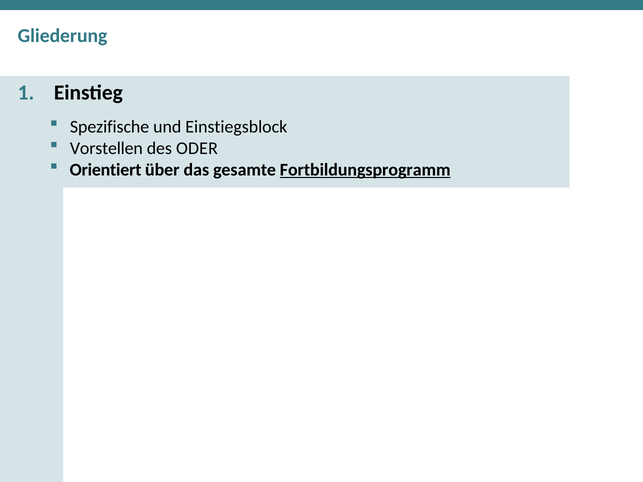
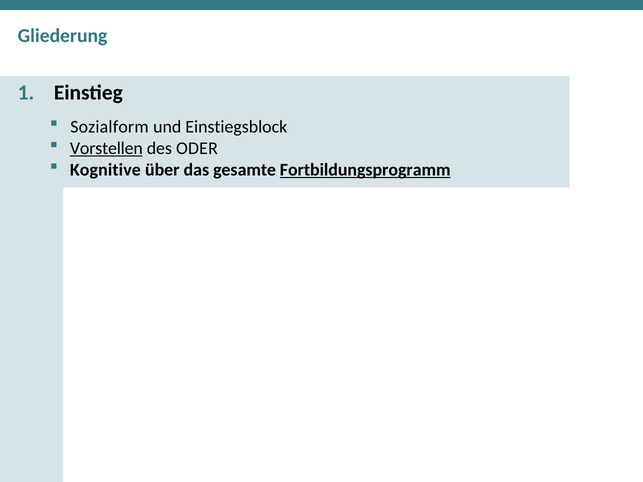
Spezifische: Spezifische -> Sozialform (109, 127)
Vorstellen underline: none -> present (106, 148)
Orientiert: Orientiert -> Kognitive (105, 170)
